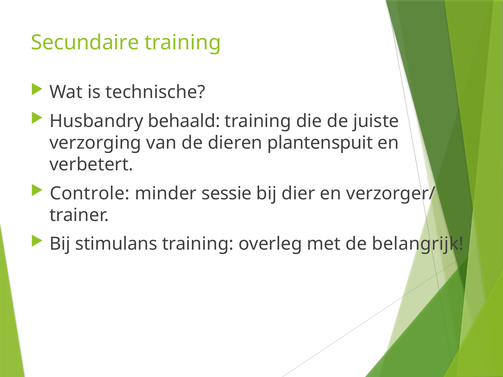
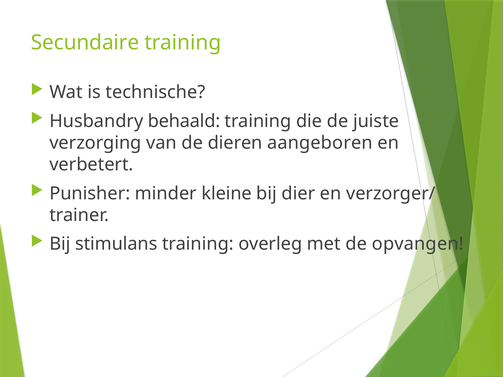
plantenspuit: plantenspuit -> aangeboren (320, 143)
Controle: Controle -> Punisher (90, 194)
sessie: sessie -> kleine (227, 194)
belangrijk: belangrijk -> opvangen (418, 244)
